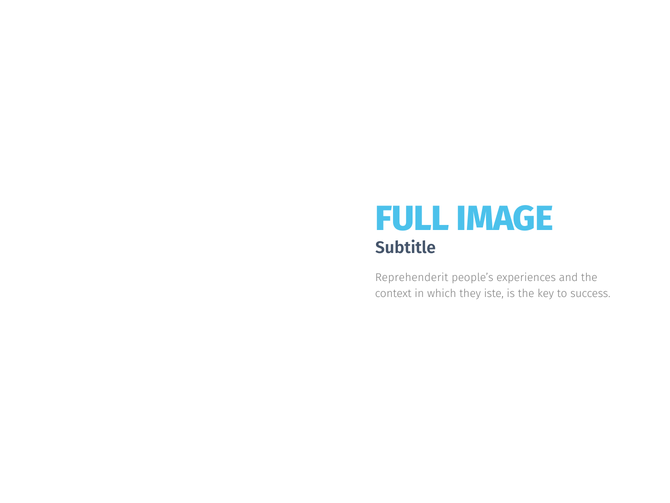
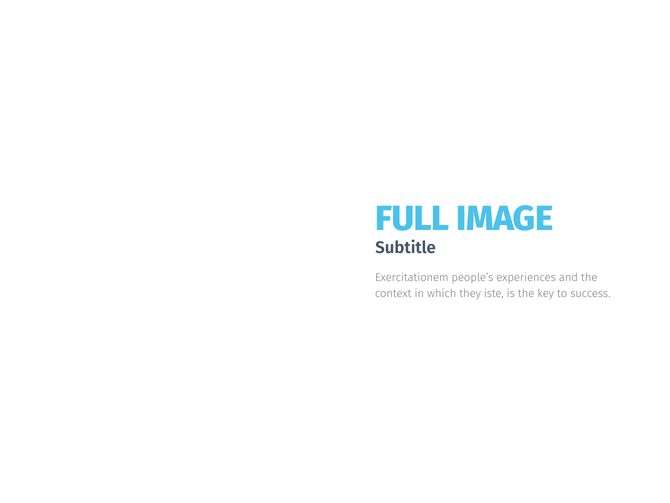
Reprehenderit: Reprehenderit -> Exercitationem (412, 277)
